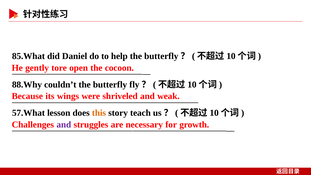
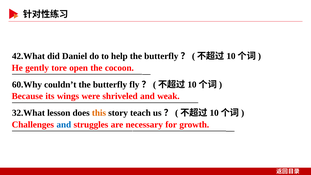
85.What: 85.What -> 42.What (28, 56)
88.Why: 88.Why -> 60.Why (27, 84)
57.What: 57.What -> 32.What (28, 113)
and colour: purple -> blue (64, 125)
